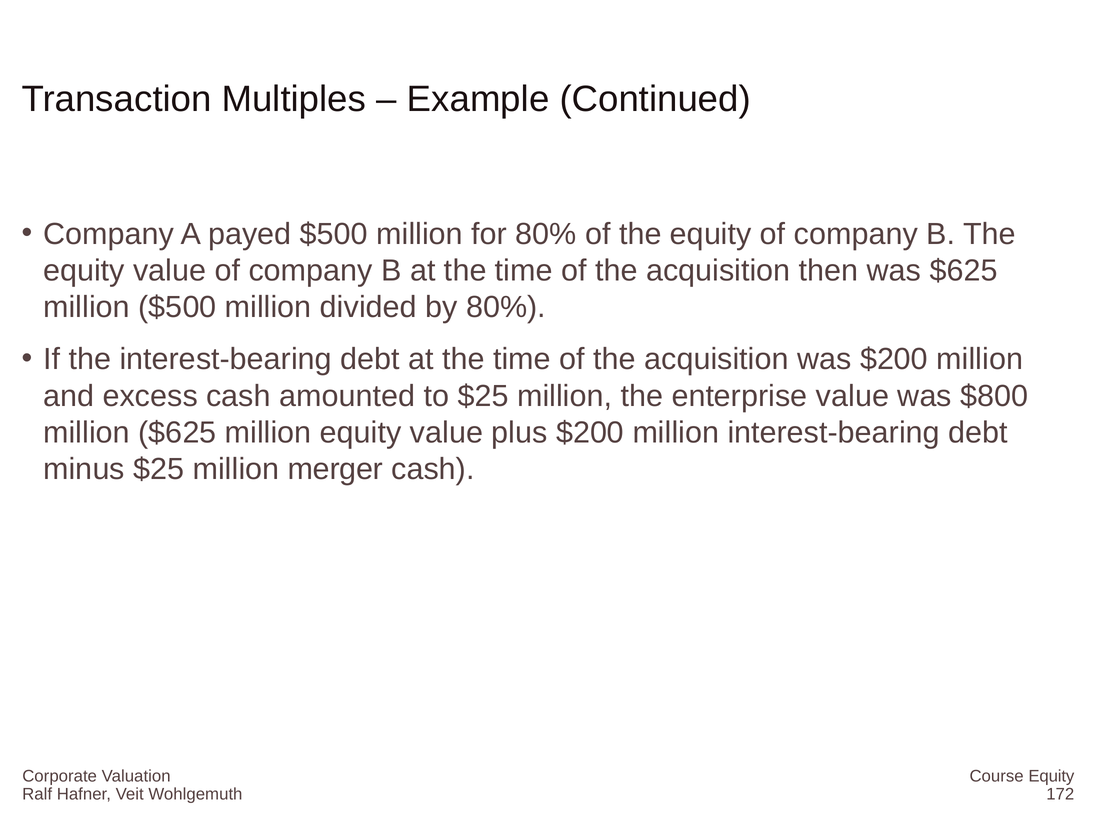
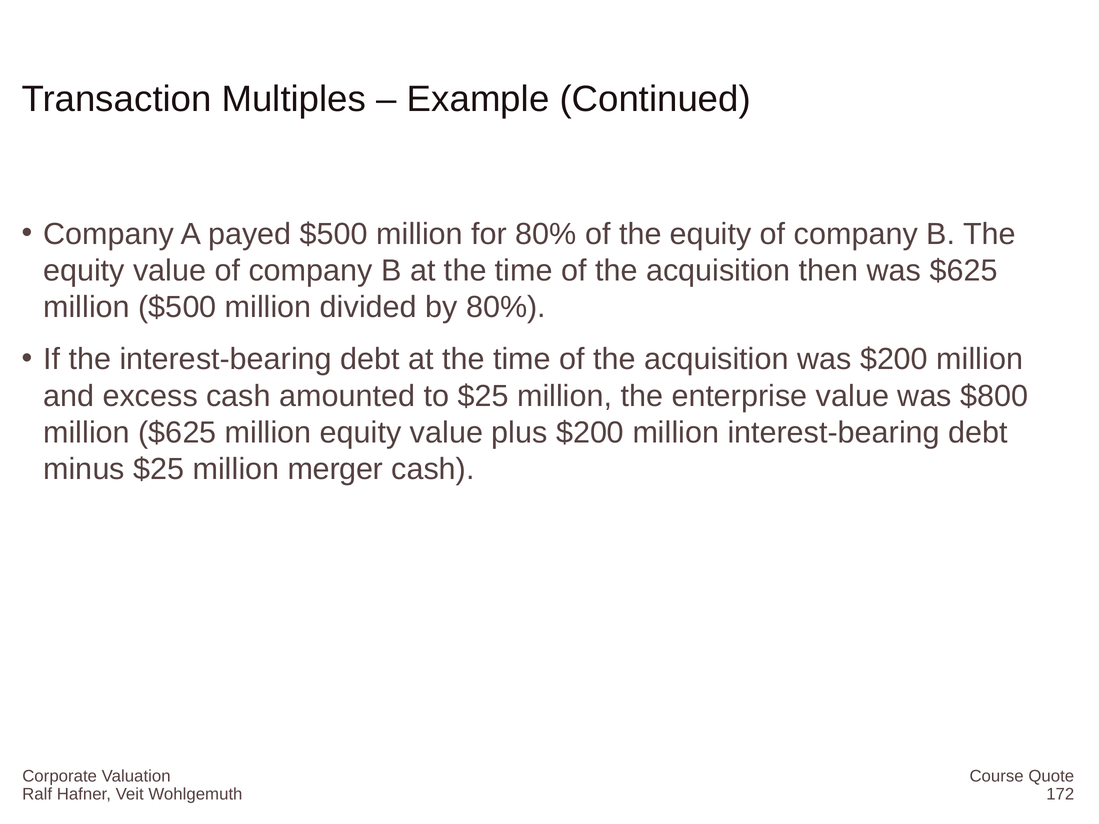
Course Equity: Equity -> Quote (1051, 776)
